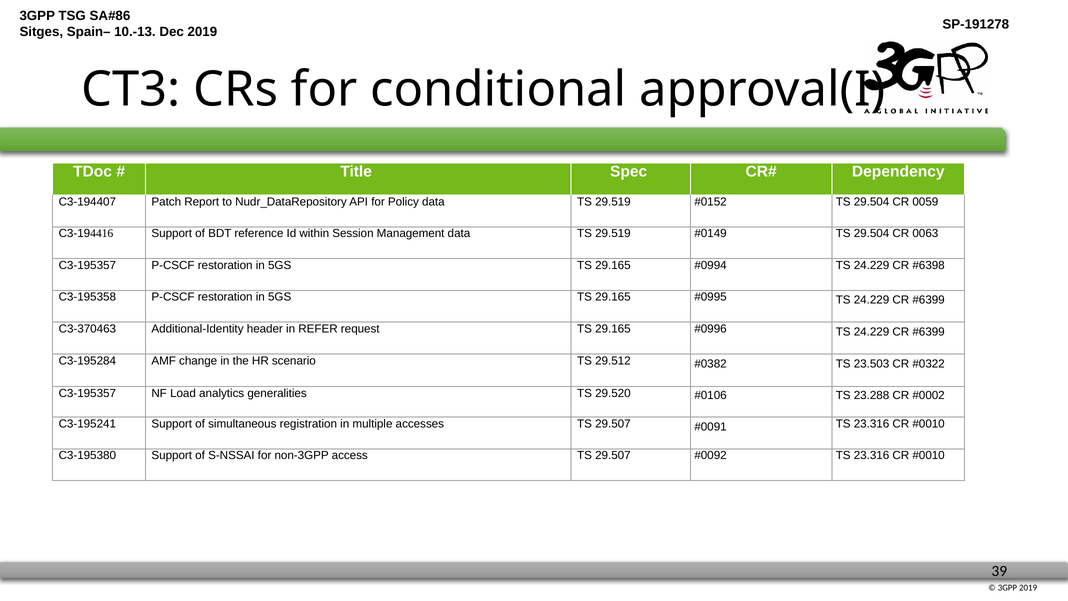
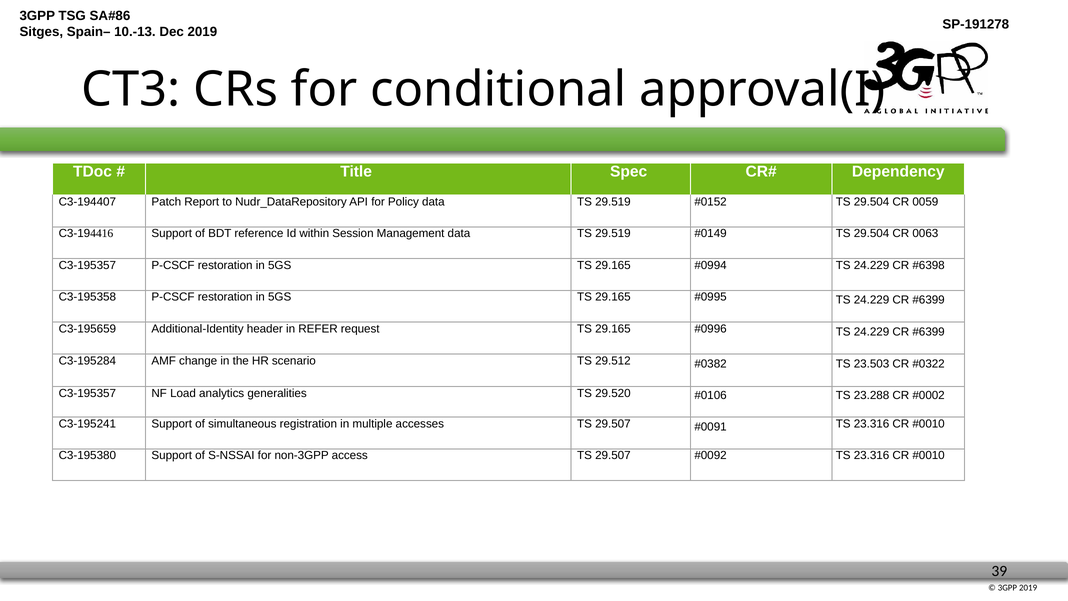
C3-370463: C3-370463 -> C3-195659 (87, 329)
